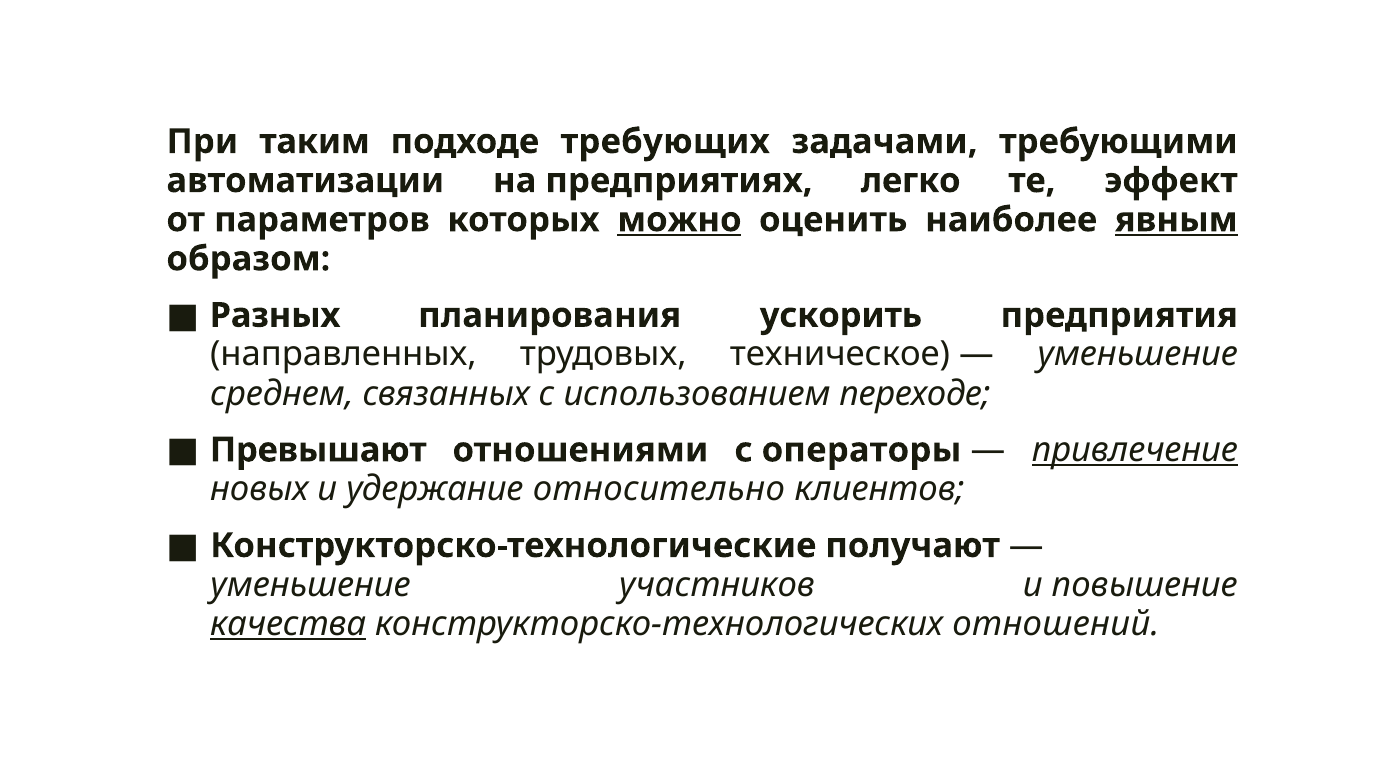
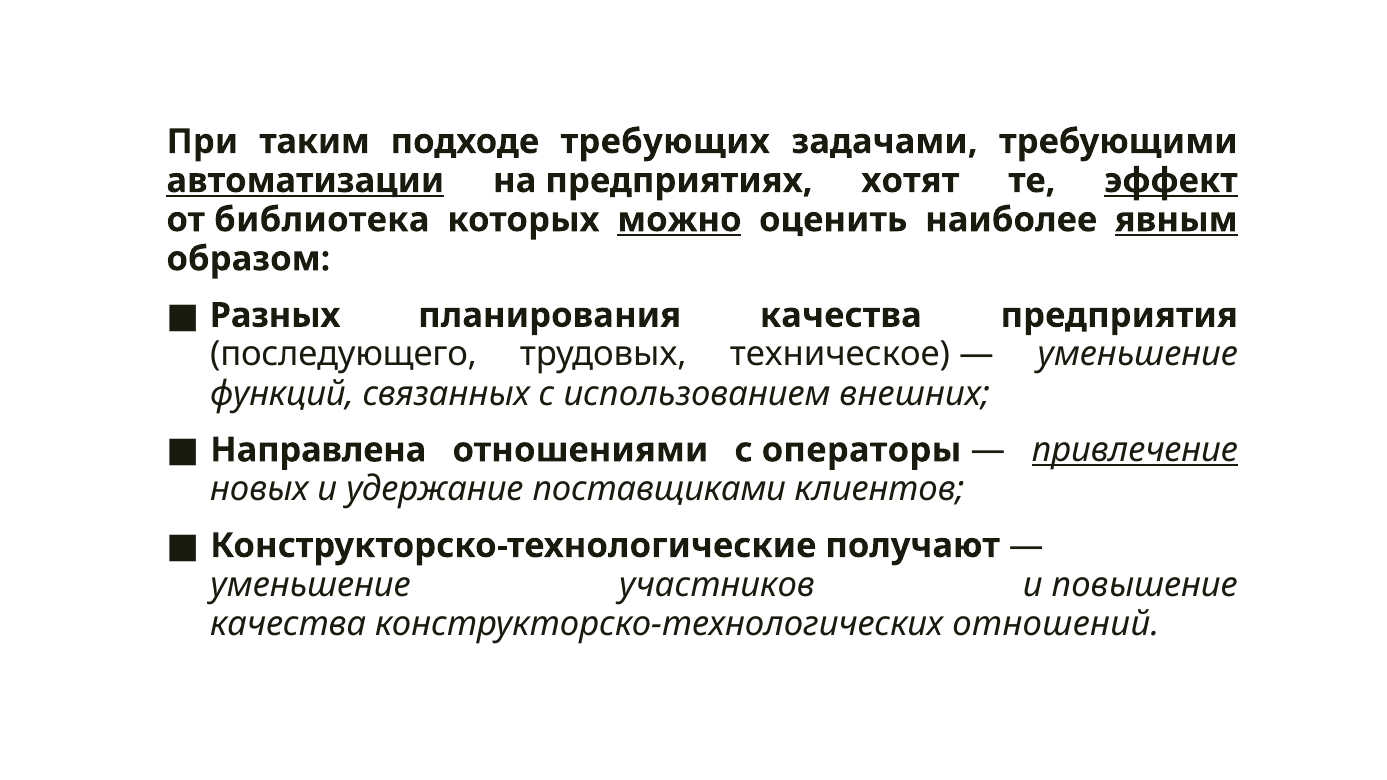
автоматизации underline: none -> present (305, 181)
легко: легко -> хотят (910, 181)
эффект underline: none -> present (1171, 181)
параметров: параметров -> библиотека (322, 220)
планирования ускорить: ускорить -> качества (841, 315)
направленных: направленных -> последующего (344, 355)
среднем: среднем -> функций (282, 394)
переходе: переходе -> внешних (915, 394)
Превышают: Превышают -> Направлена (318, 450)
относительно: относительно -> поставщиками (659, 489)
качества underline: present -> none (288, 624)
